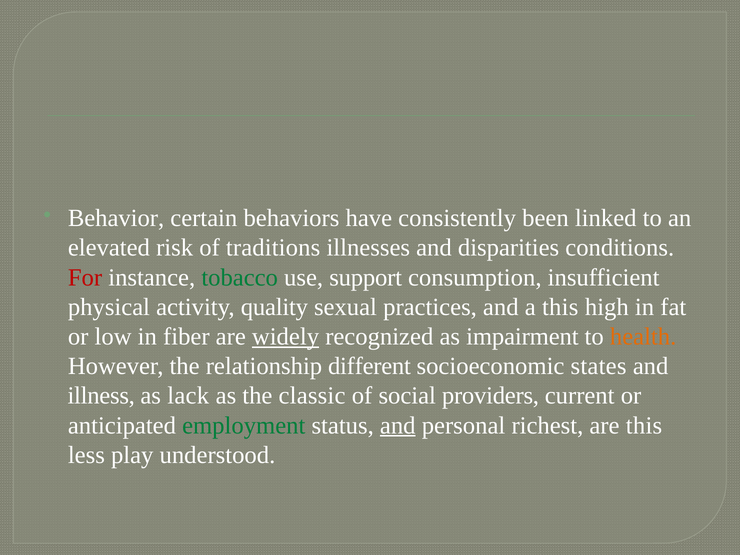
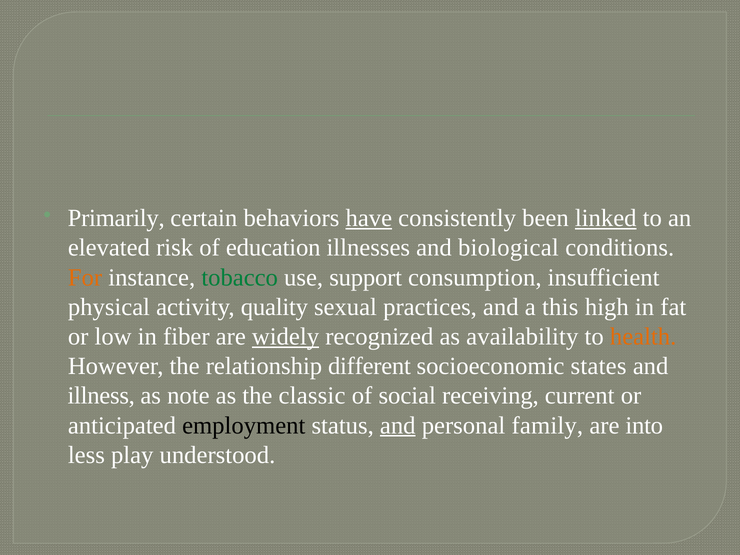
Behavior: Behavior -> Primarily (116, 218)
have underline: none -> present (369, 218)
linked underline: none -> present (606, 218)
traditions: traditions -> education (273, 248)
disparities: disparities -> biological (508, 248)
For colour: red -> orange (85, 277)
impairment: impairment -> availability (522, 337)
lack: lack -> note (188, 396)
providers: providers -> receiving (490, 396)
employment colour: green -> black (244, 425)
richest: richest -> family (547, 425)
are this: this -> into (644, 425)
